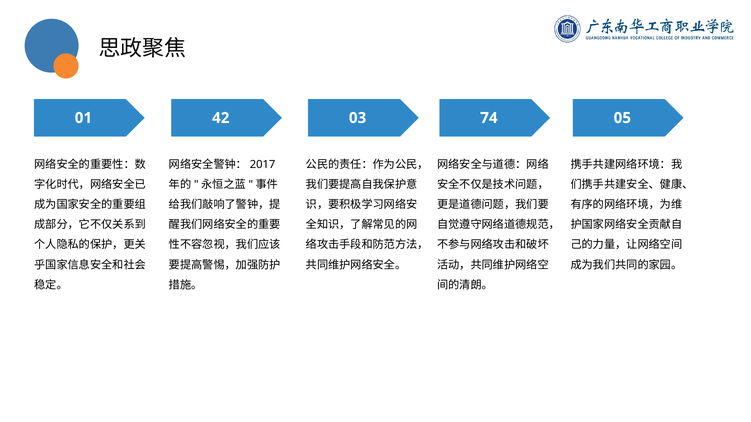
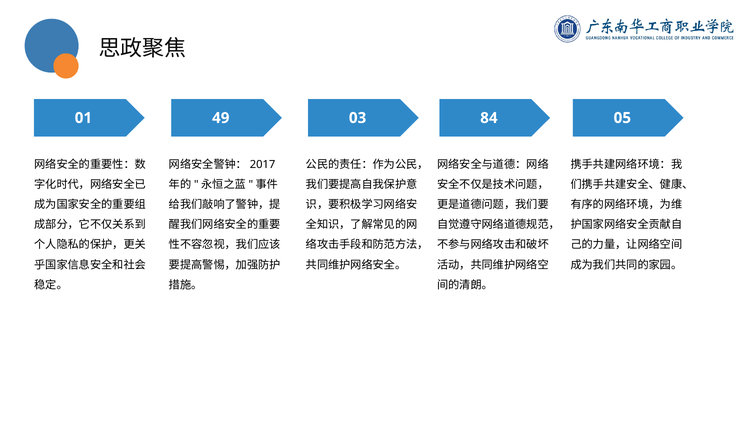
42: 42 -> 49 (221, 118)
74: 74 -> 84 (489, 118)
